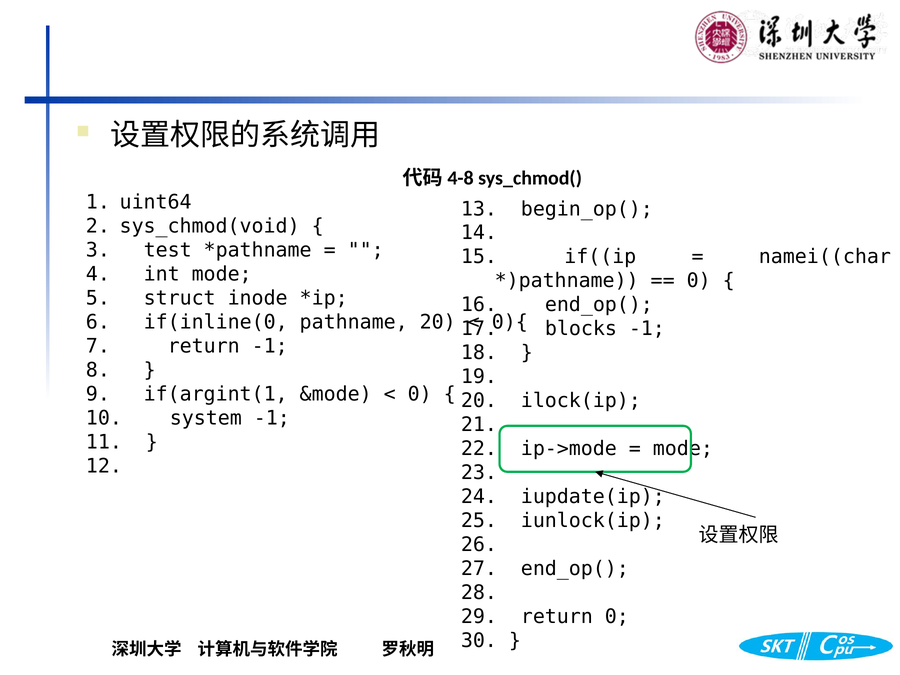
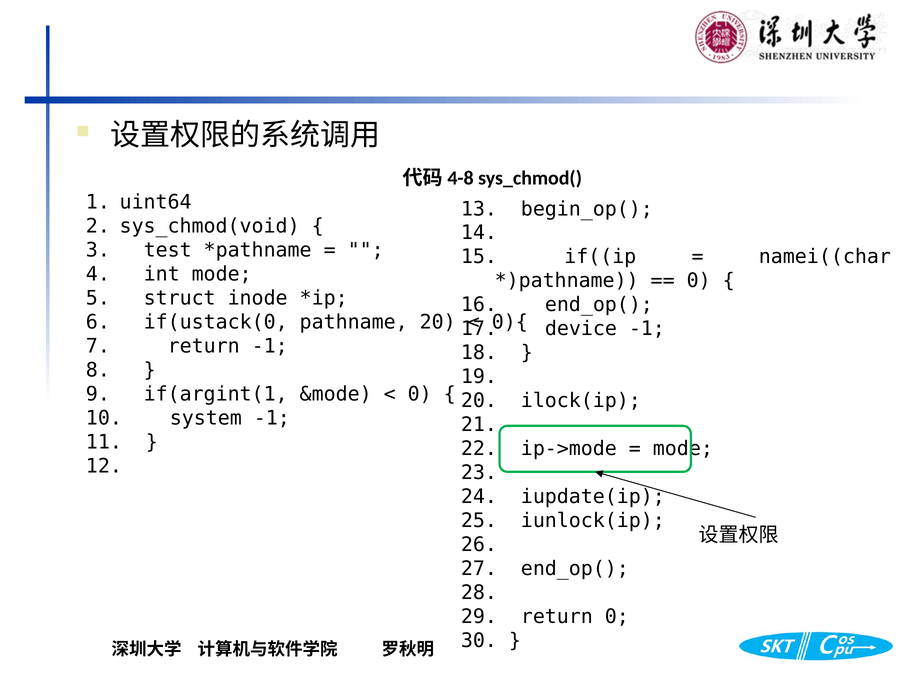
if(inline(0: if(inline(0 -> if(ustack(0 (216, 322)
blocks: blocks -> device (581, 329)
